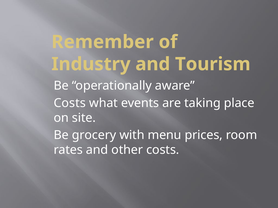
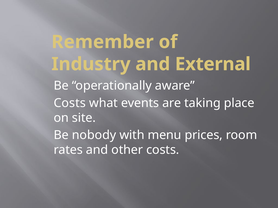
Tourism: Tourism -> External (213, 64)
grocery: grocery -> nobody (94, 135)
